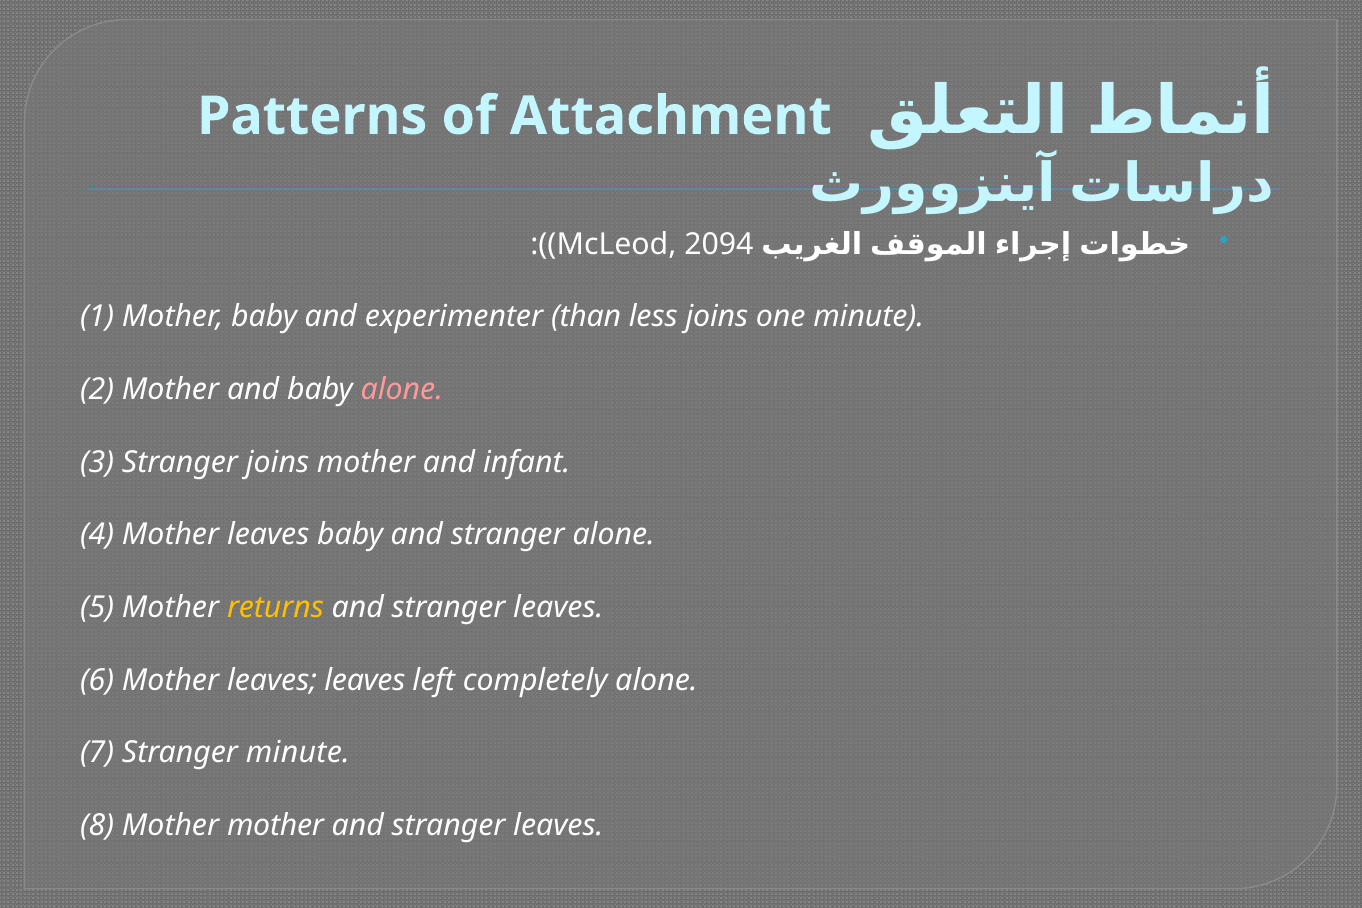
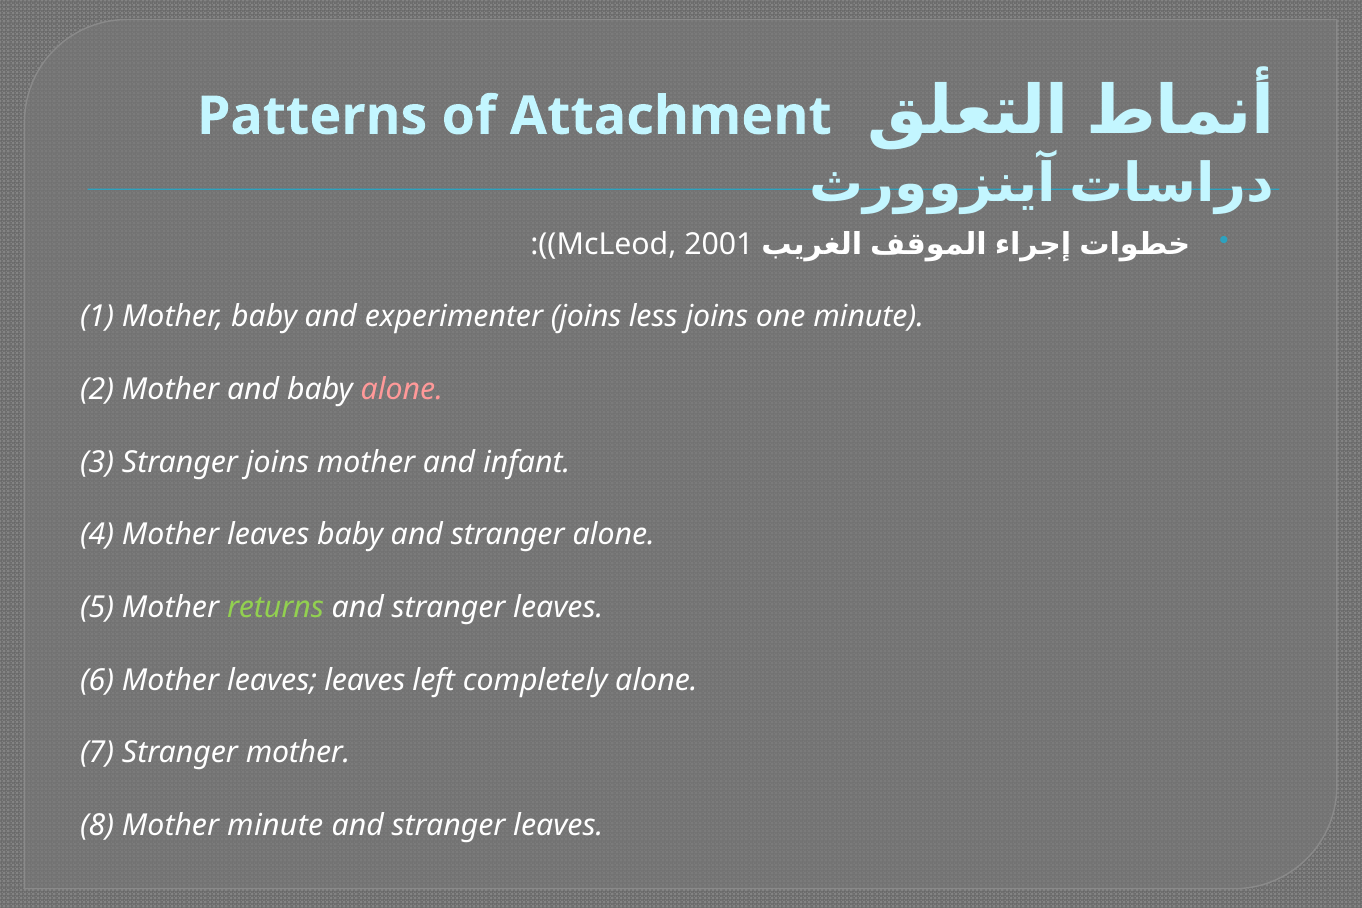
2094: 2094 -> 2001 (719, 244)
experimenter than: than -> joins (586, 317)
returns colour: yellow -> light green (275, 607)
Stranger minute: minute -> mother (298, 753)
Mother mother: mother -> minute (275, 825)
